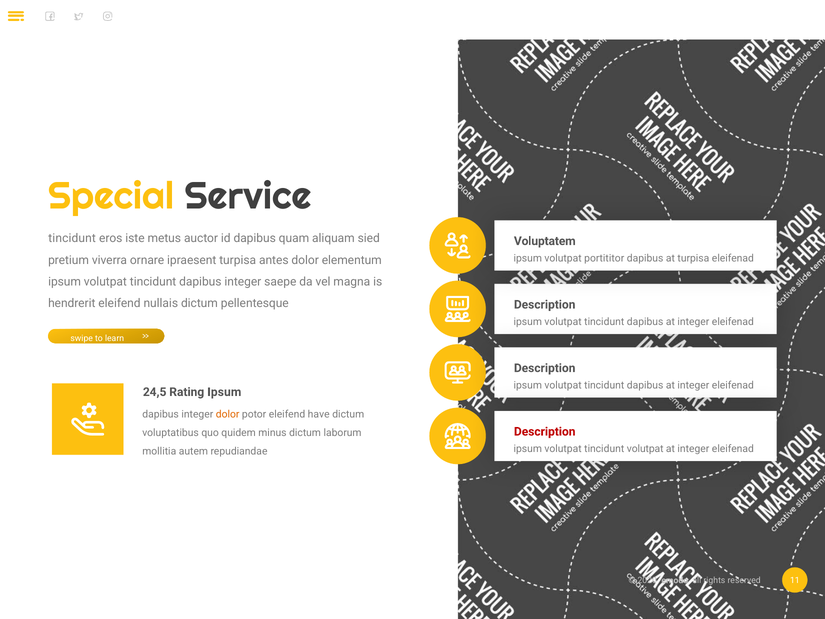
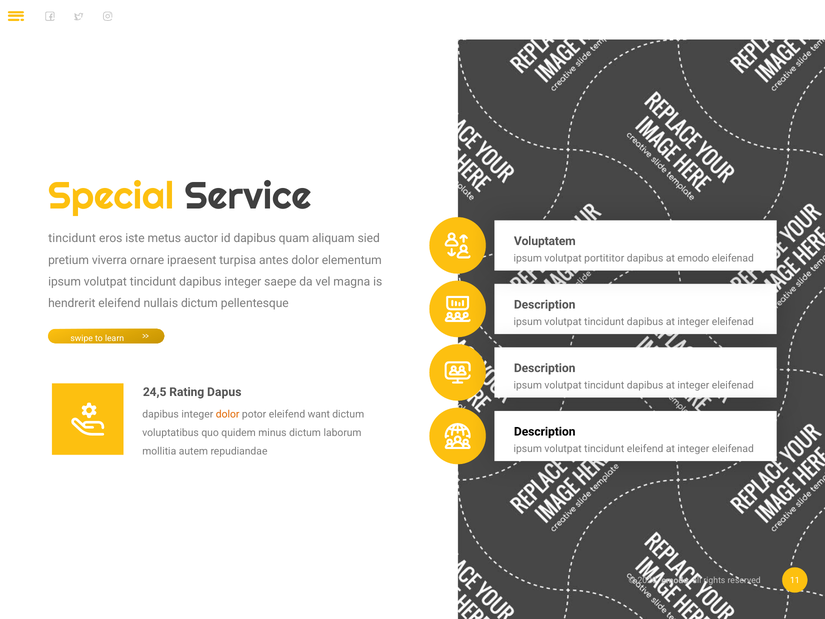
at turpisa: turpisa -> emodo (693, 258)
Rating Ipsum: Ipsum -> Dapus (224, 392)
have: have -> want (319, 414)
Description colour: red -> black (545, 431)
tincidunt volutpat: volutpat -> eleifend (645, 449)
